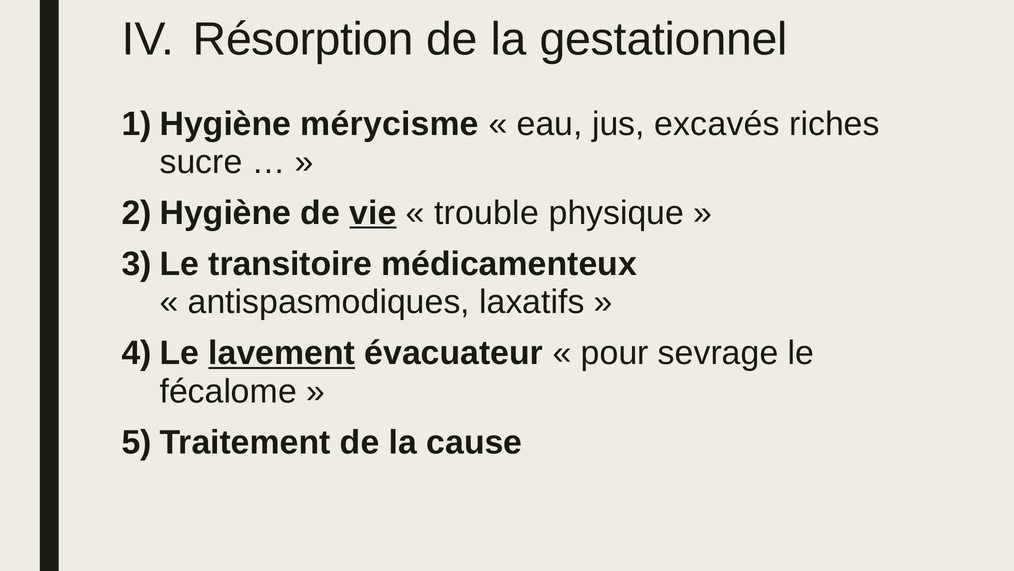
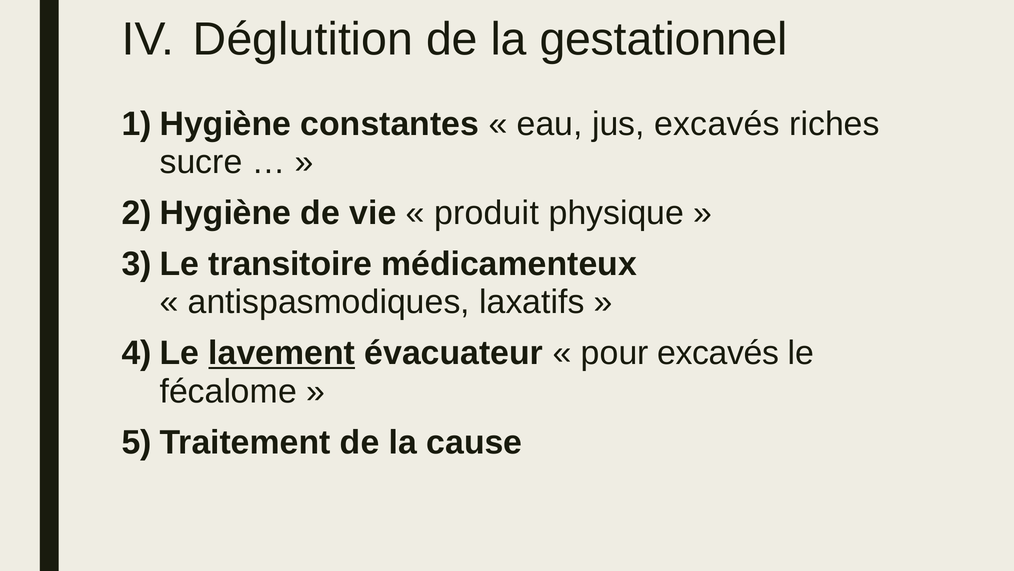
Résorption: Résorption -> Déglutition (303, 39)
mérycisme: mérycisme -> constantes (390, 124)
vie underline: present -> none (373, 213)
trouble: trouble -> produit (487, 213)
pour sevrage: sevrage -> excavés (718, 353)
